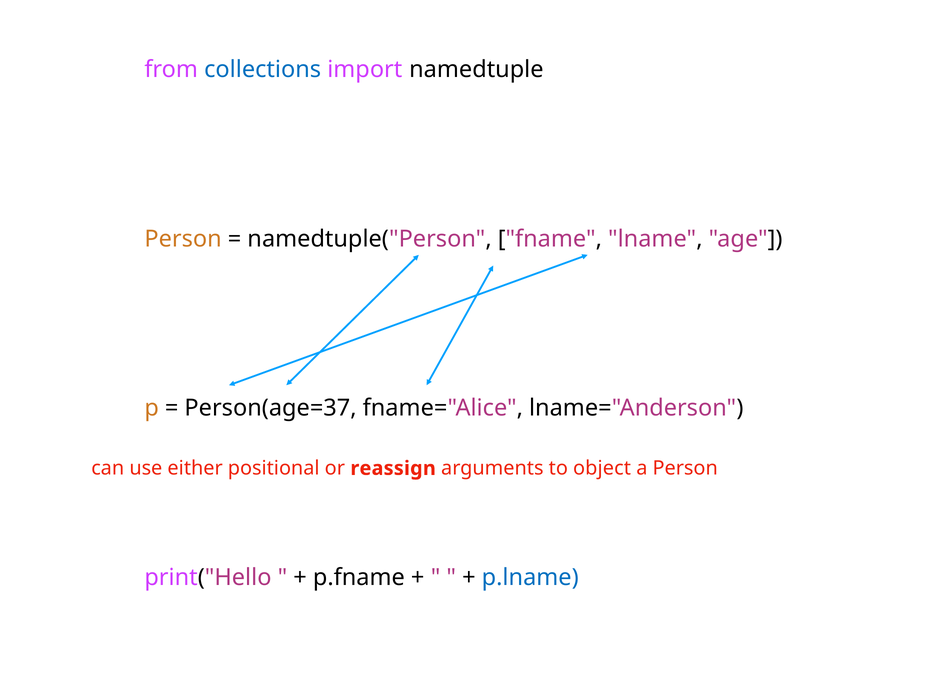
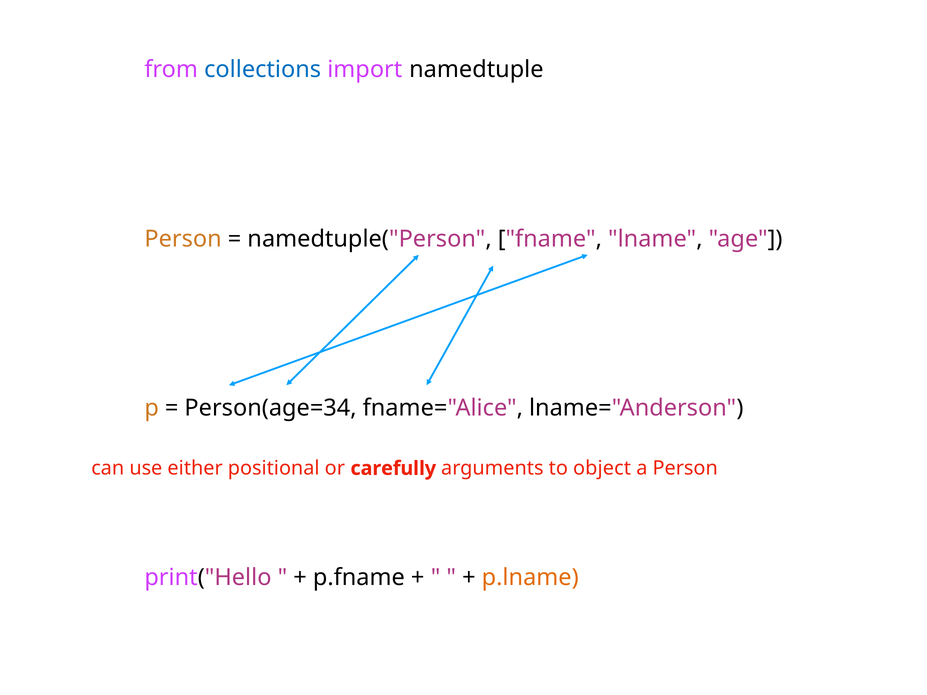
Person(age=37: Person(age=37 -> Person(age=34 (271, 408)
reassign: reassign -> carefully (393, 469)
p.lname colour: blue -> orange (530, 578)
